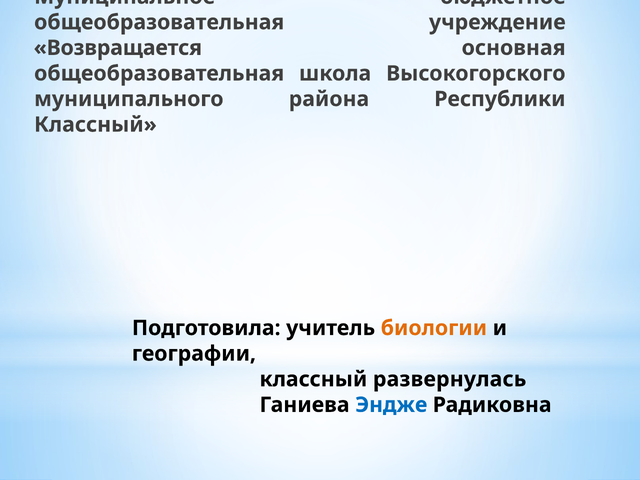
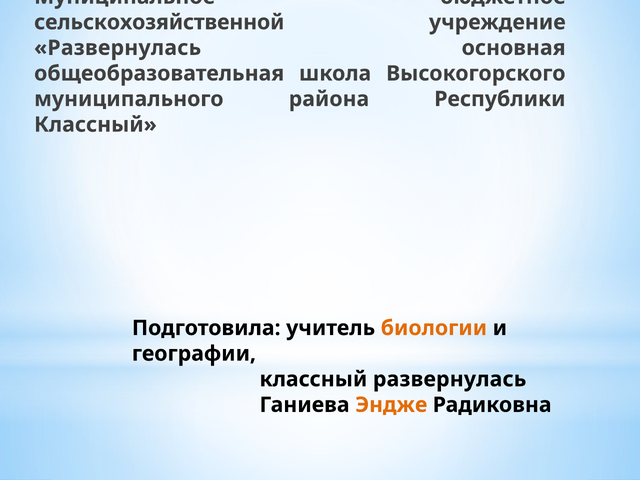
общеобразовательная: общеобразовательная -> сельскохозяйственной (159, 22)
Возвращается: Возвращается -> Развернулась (118, 48)
Эндже colour: blue -> orange (391, 405)
